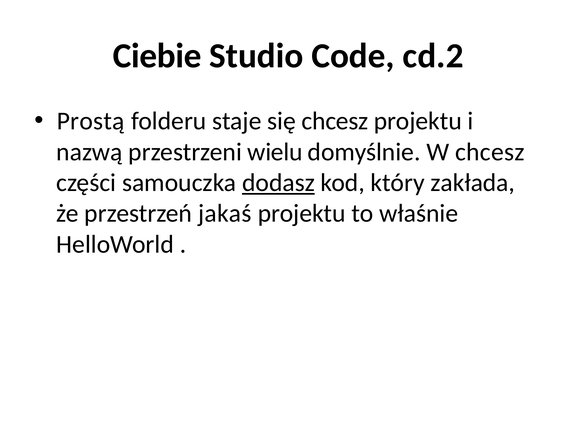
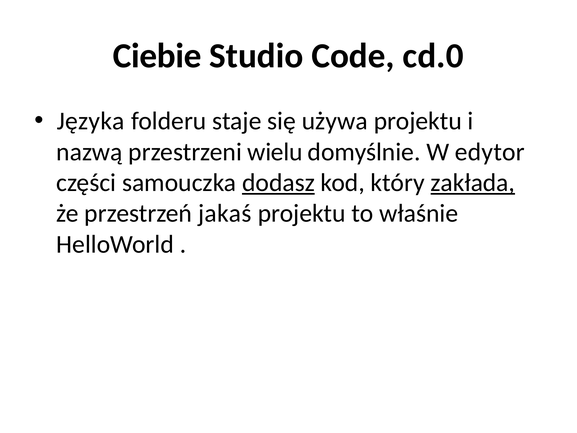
cd.2: cd.2 -> cd.0 (433, 56)
Prostą: Prostą -> Języka (91, 121)
się chcesz: chcesz -> używa (335, 121)
W chcesz: chcesz -> edytor (490, 152)
zakłada underline: none -> present (473, 183)
